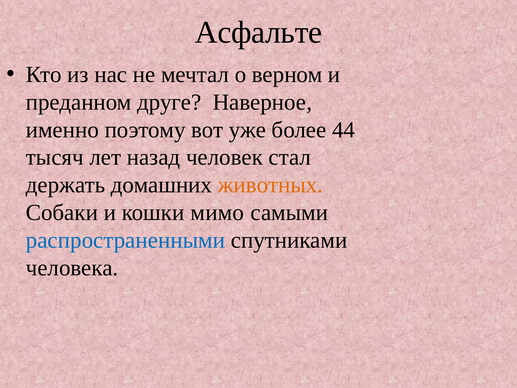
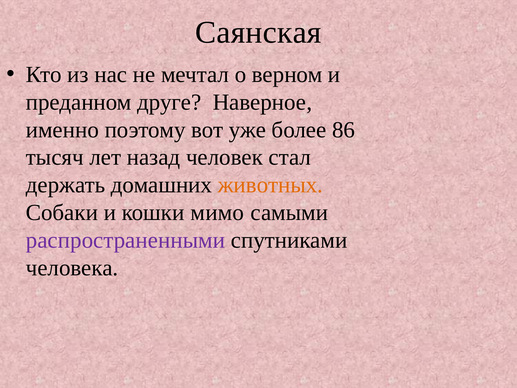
Асфальте: Асфальте -> Саянская (258, 33)
44: 44 -> 86 (344, 130)
распространенными colour: blue -> purple (125, 240)
